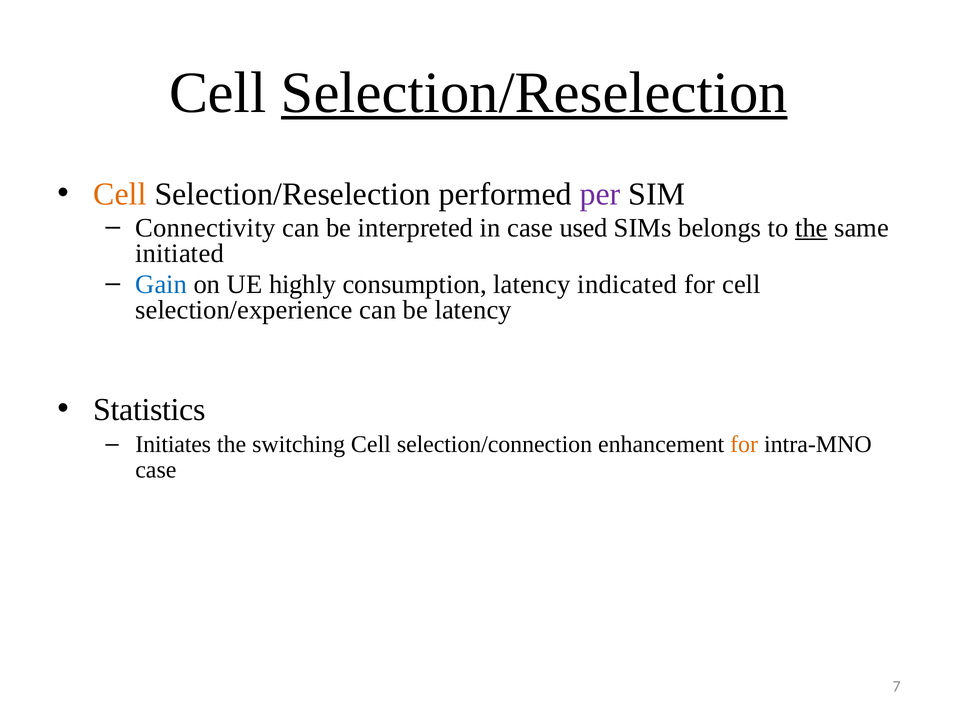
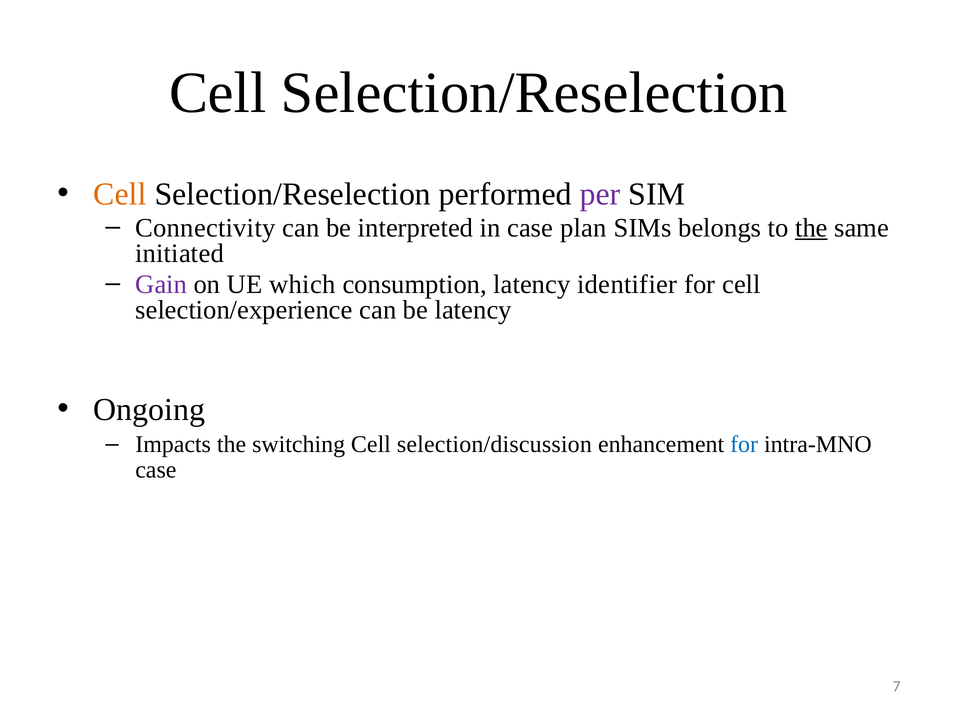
Selection/Reselection underline: present -> none (534, 93)
used: used -> plan (583, 228)
Gain colour: blue -> purple (161, 284)
highly: highly -> which (302, 284)
indicated: indicated -> identifier (627, 284)
Statistics: Statistics -> Ongoing (149, 409)
Initiates: Initiates -> Impacts (173, 444)
selection/connection: selection/connection -> selection/discussion (494, 444)
for colour: orange -> blue (744, 444)
